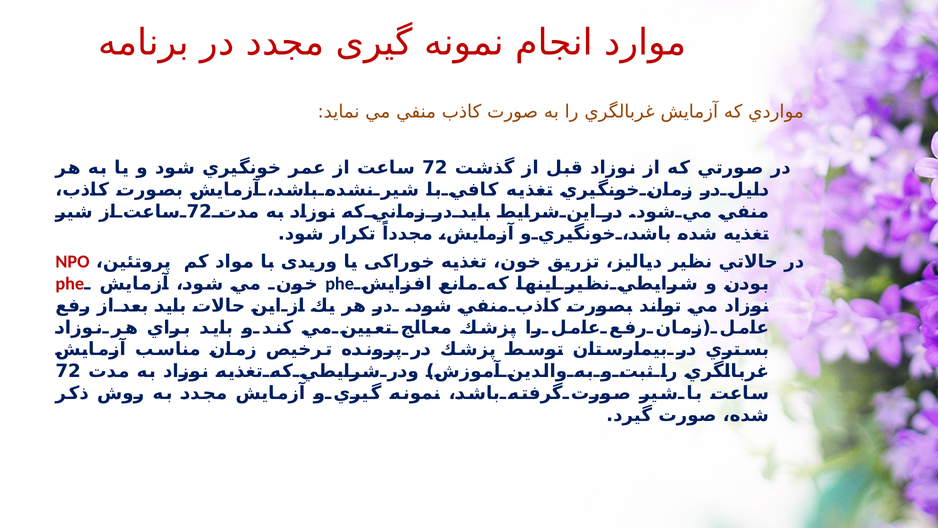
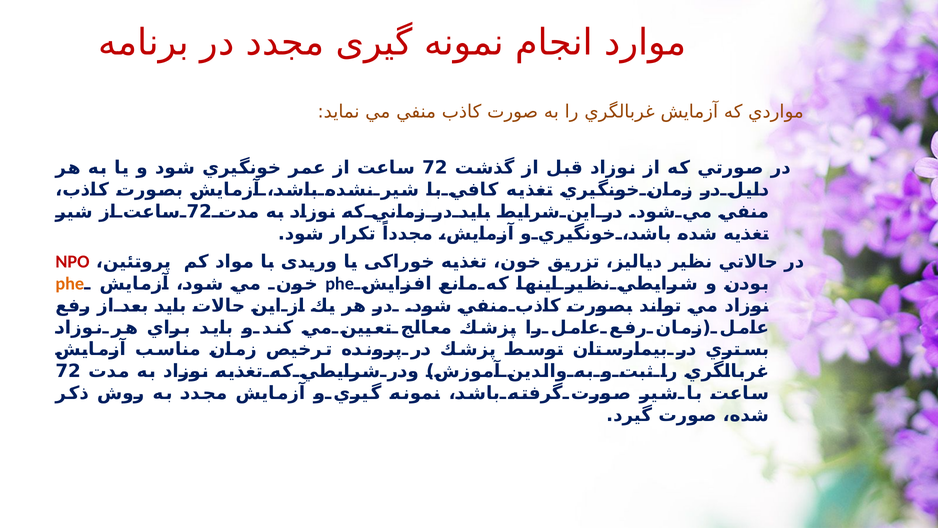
phe colour: red -> orange (70, 284)
